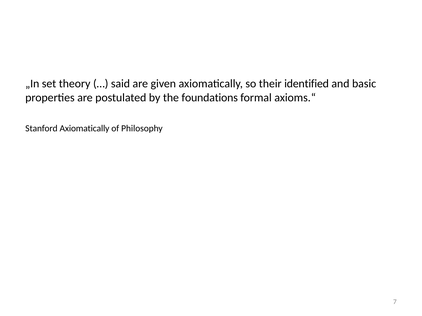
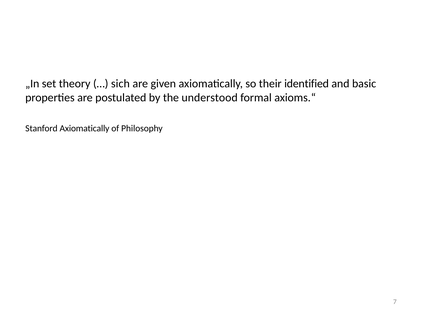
said: said -> sich (120, 84)
foundations: foundations -> understood (210, 98)
